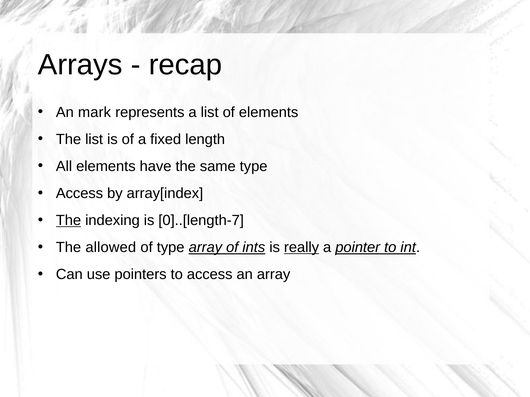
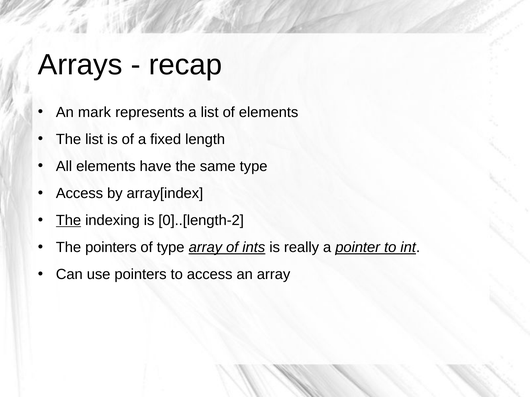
0]..[length-7: 0]..[length-7 -> 0]..[length-2 (201, 221)
The allowed: allowed -> pointers (111, 248)
really underline: present -> none (301, 248)
